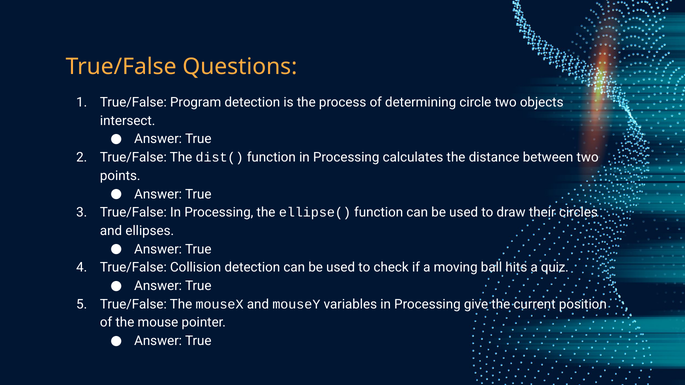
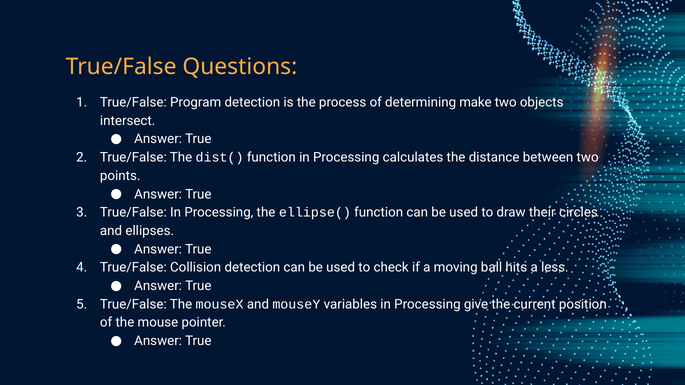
circle: circle -> make (475, 102)
quiz: quiz -> less (555, 268)
